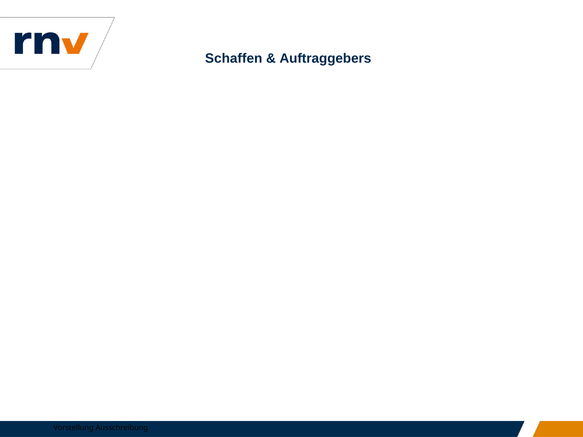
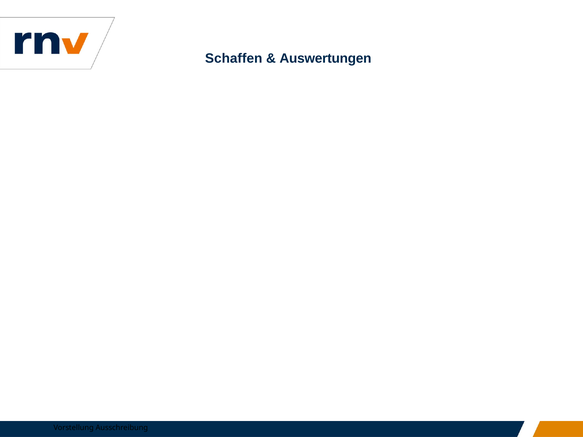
Auftraggebers: Auftraggebers -> Auswertungen (325, 58)
